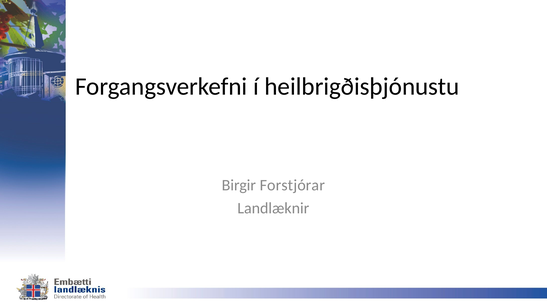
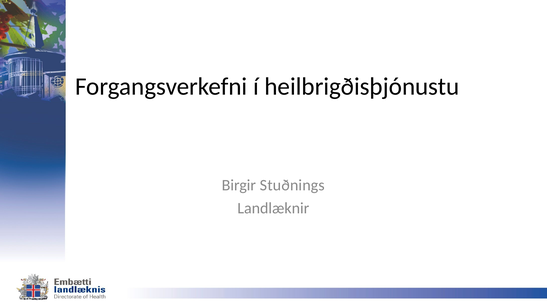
Forstjórar: Forstjórar -> Stuðnings (292, 185)
